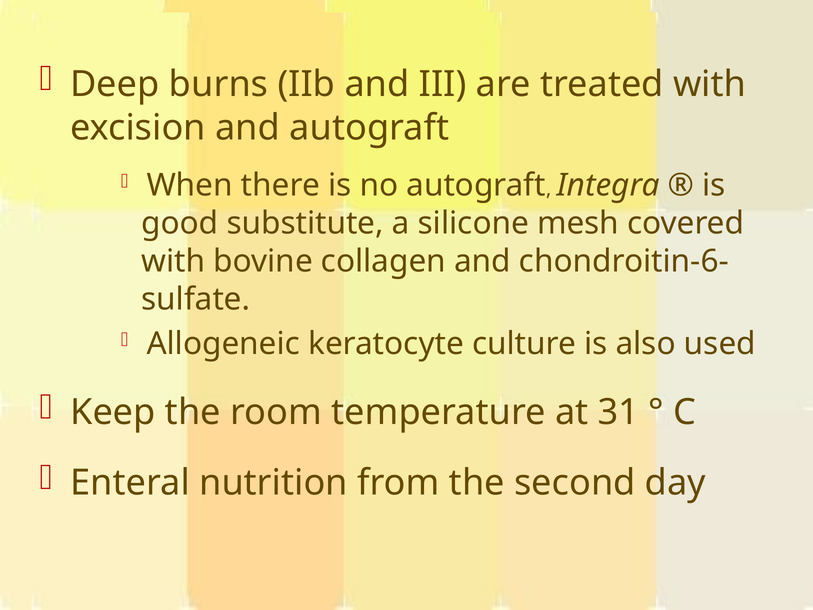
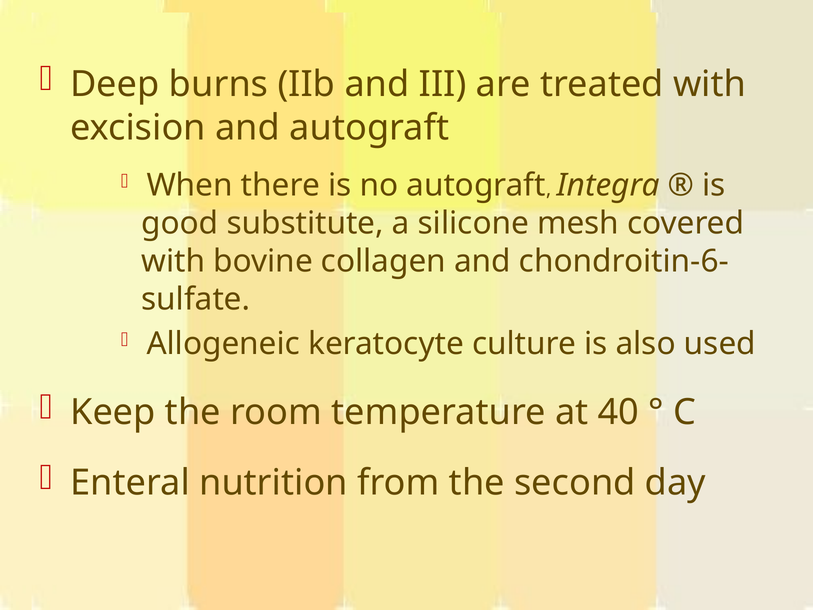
31: 31 -> 40 (618, 412)
